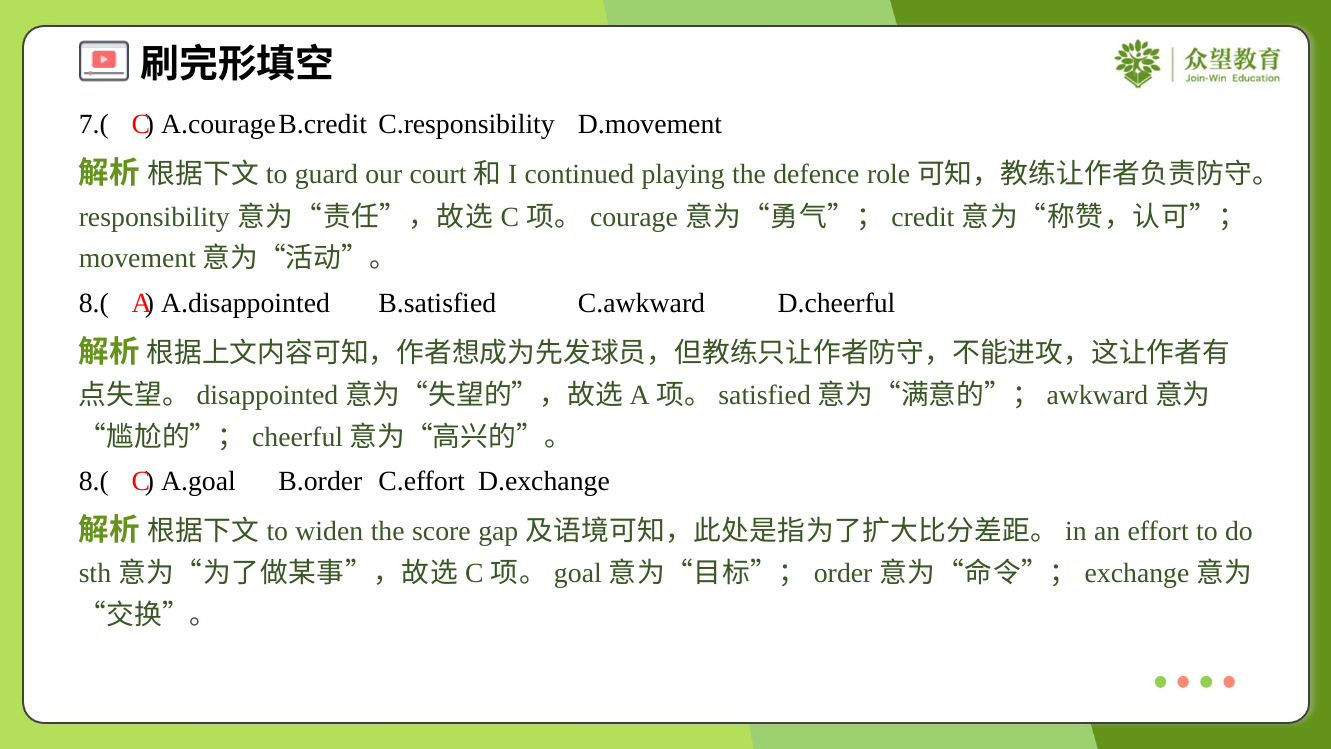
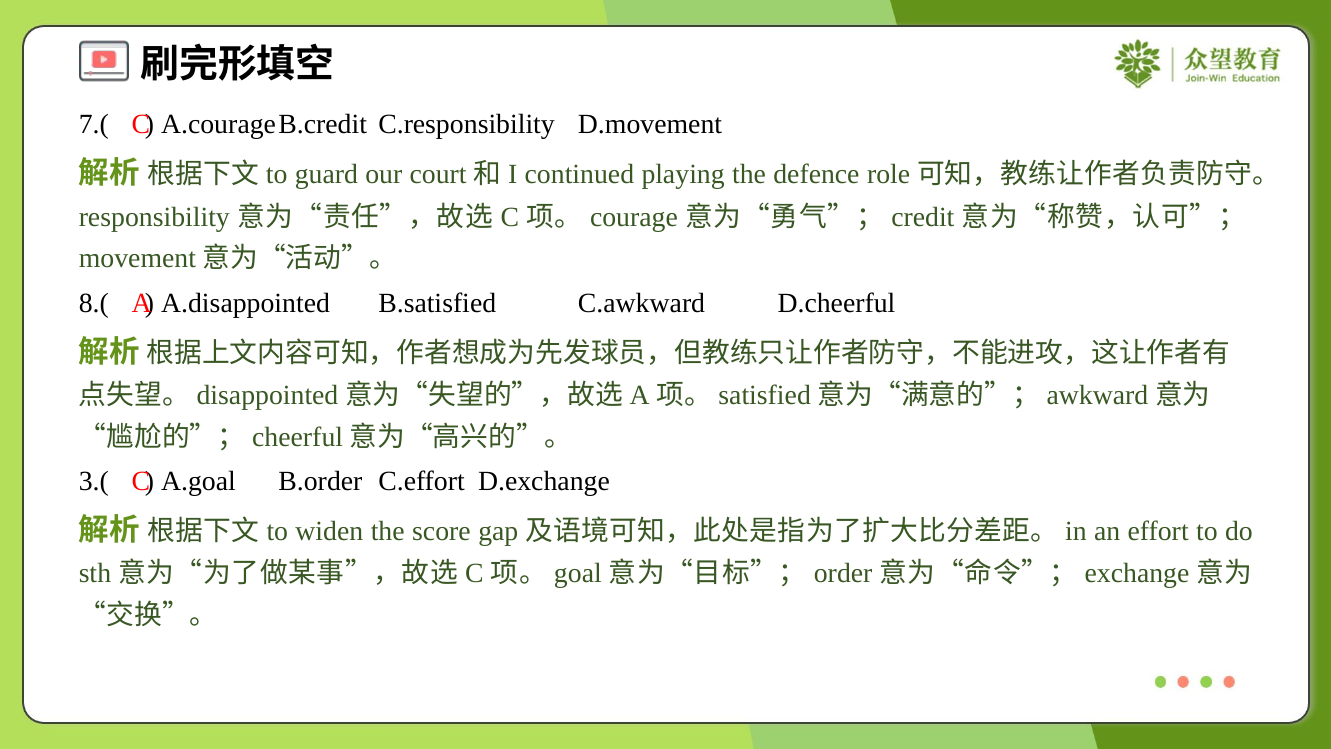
8.(: 8.( -> 3.( (94, 481)
